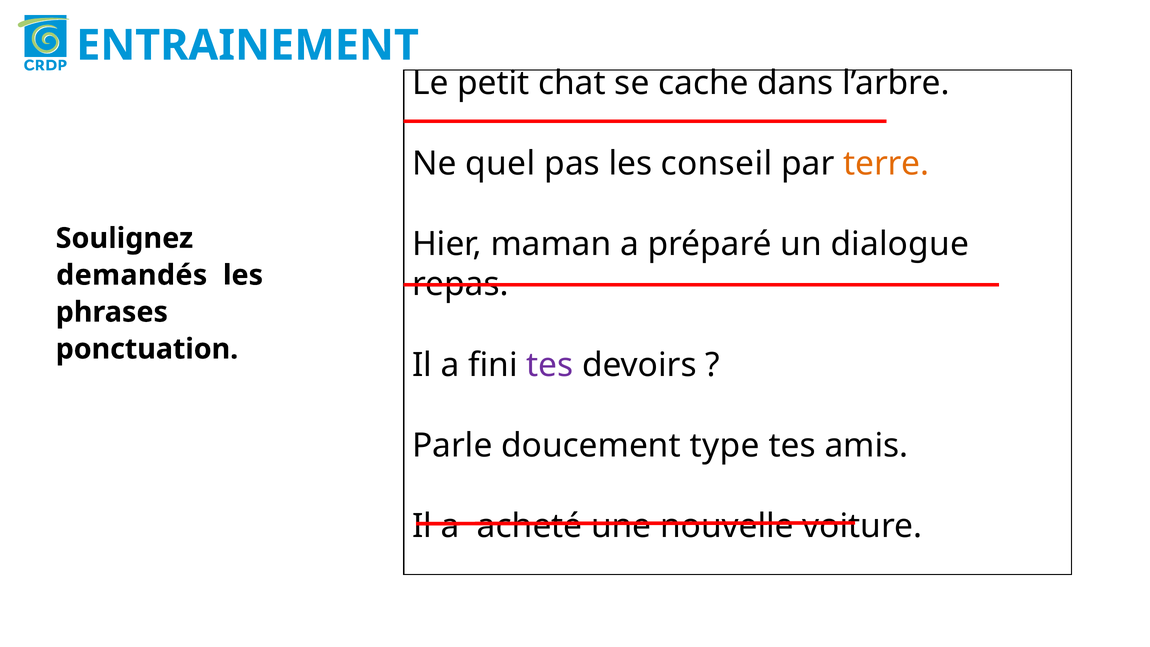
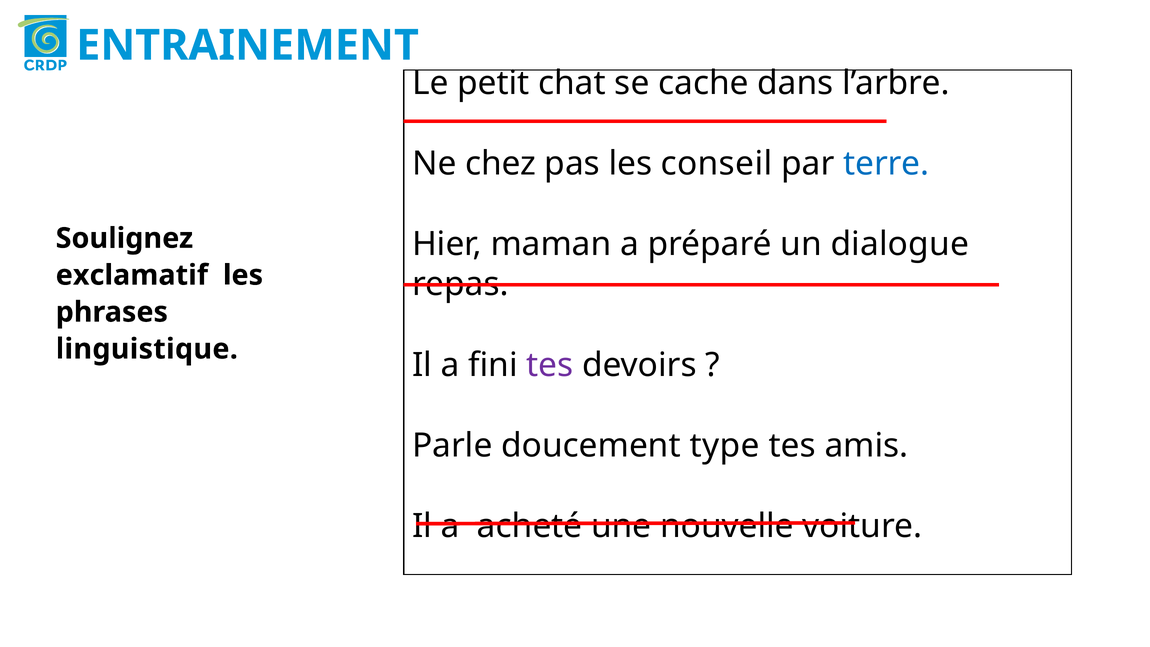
quel: quel -> chez (501, 163)
terre colour: orange -> blue (886, 163)
demandés: demandés -> exclamatif (132, 275)
ponctuation: ponctuation -> linguistique (147, 349)
